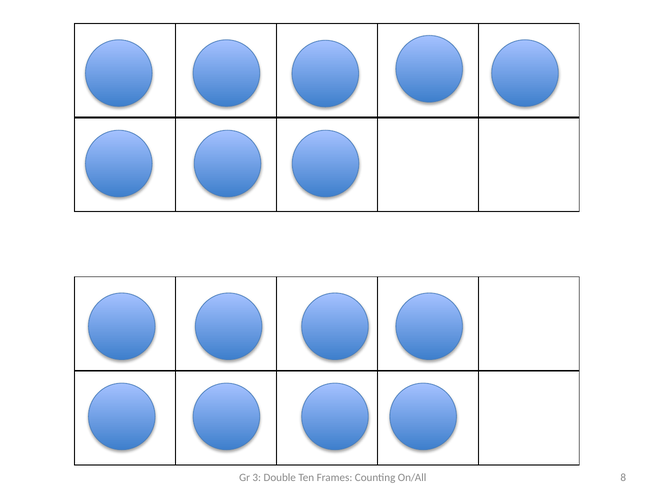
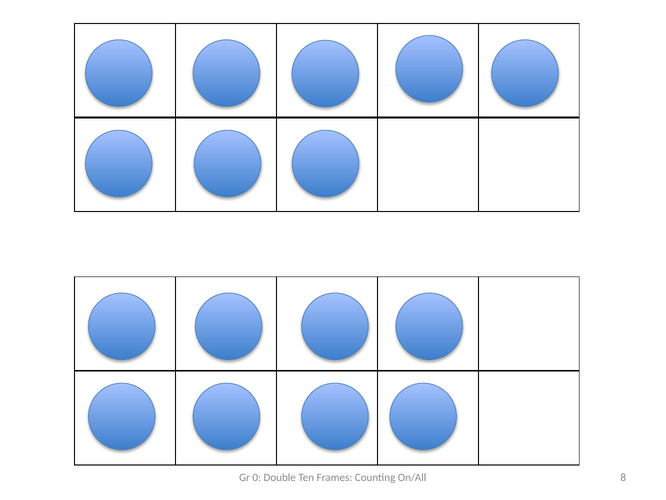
3: 3 -> 0 (257, 477)
